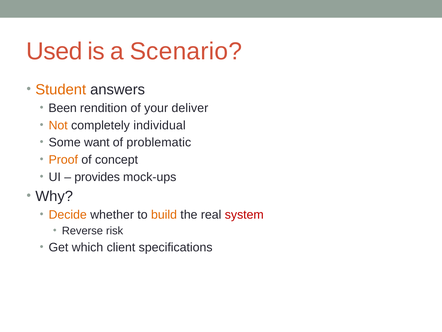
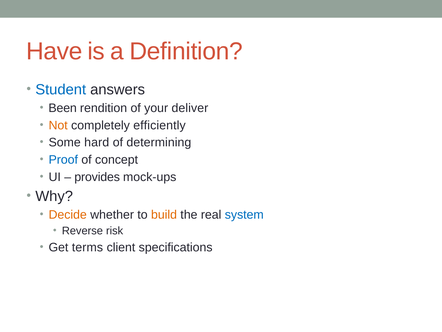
Used: Used -> Have (54, 51)
Scenario: Scenario -> Definition (186, 51)
Student colour: orange -> blue (61, 89)
individual: individual -> efficiently (160, 125)
want: want -> hard (97, 142)
problematic: problematic -> determining (159, 142)
Proof colour: orange -> blue (63, 160)
system colour: red -> blue (244, 215)
which: which -> terms (87, 247)
